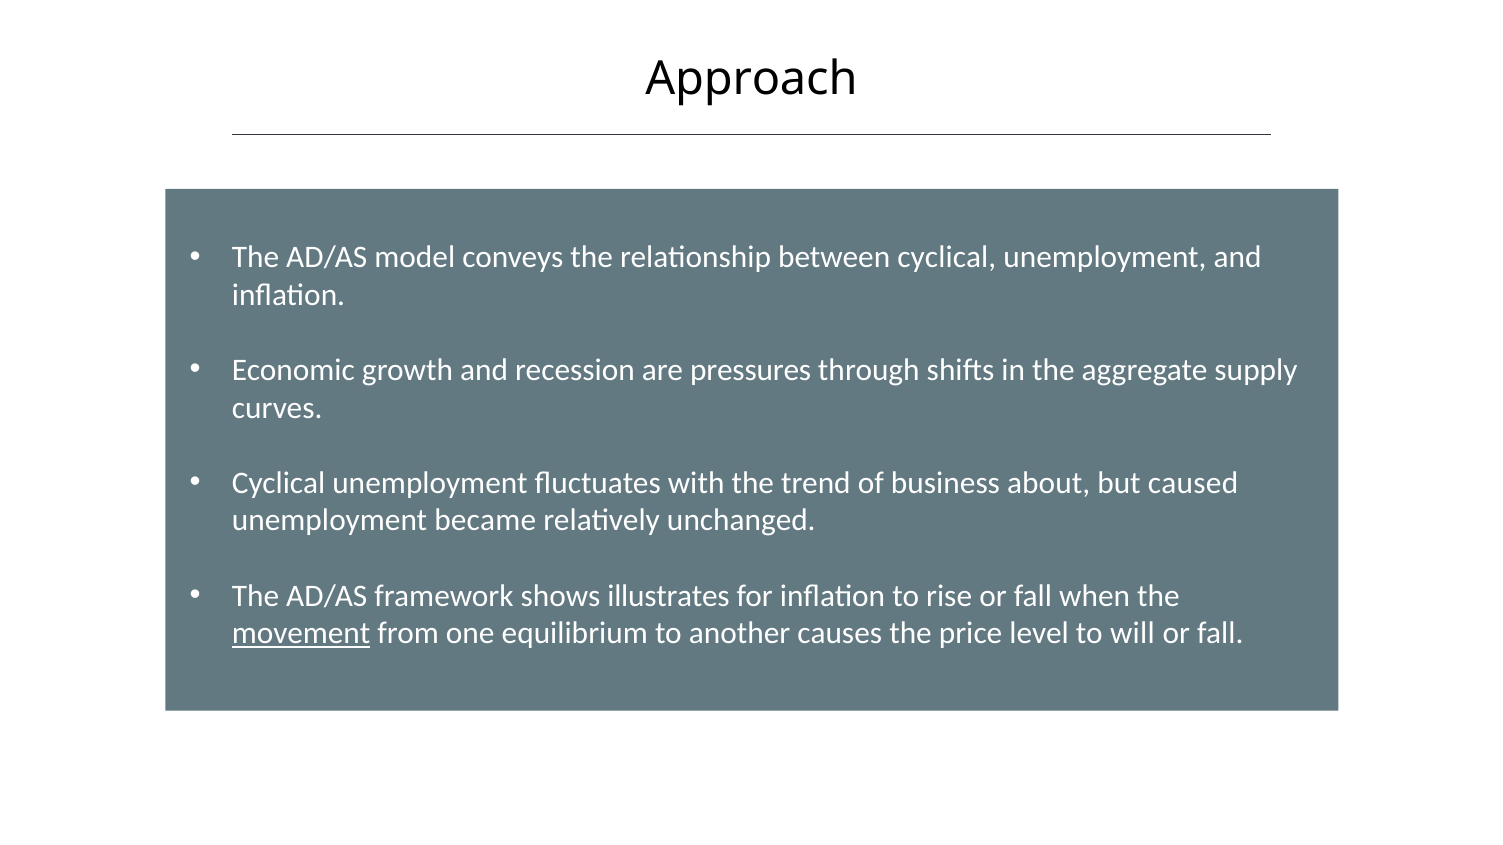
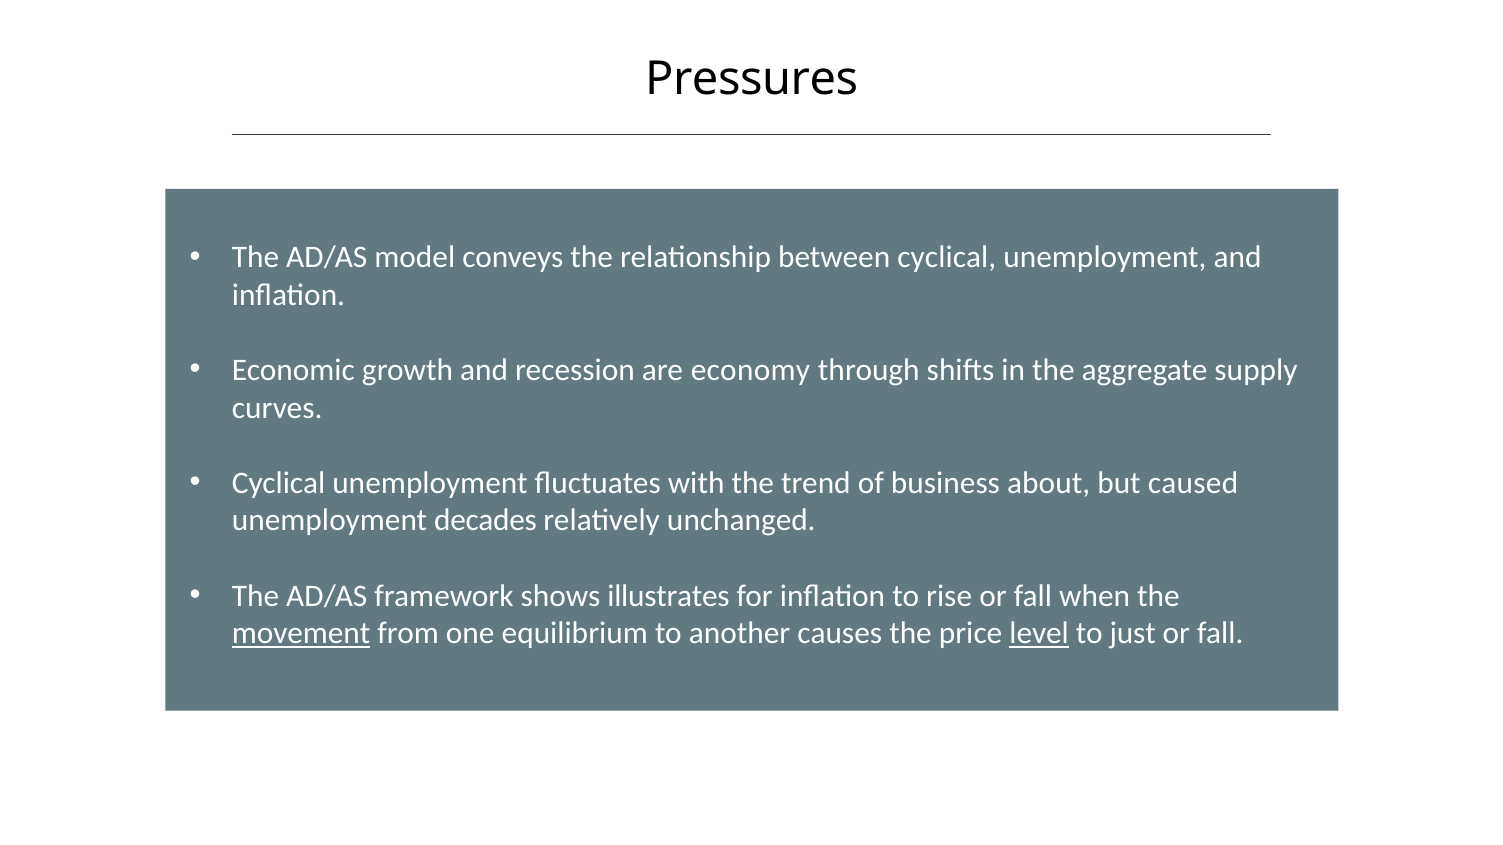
Approach: Approach -> Pressures (752, 79)
pressures: pressures -> economy (750, 370)
became: became -> decades (485, 521)
level underline: none -> present (1039, 634)
will: will -> just (1133, 634)
